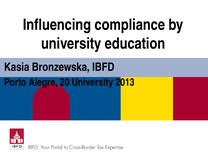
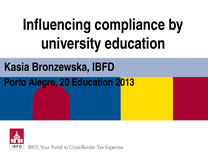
20 University: University -> Education (92, 82)
